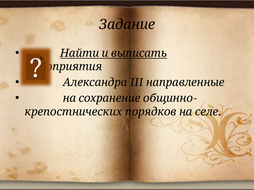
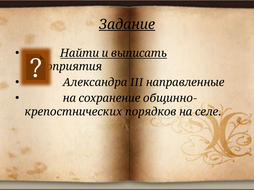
Задание underline: none -> present (127, 24)
